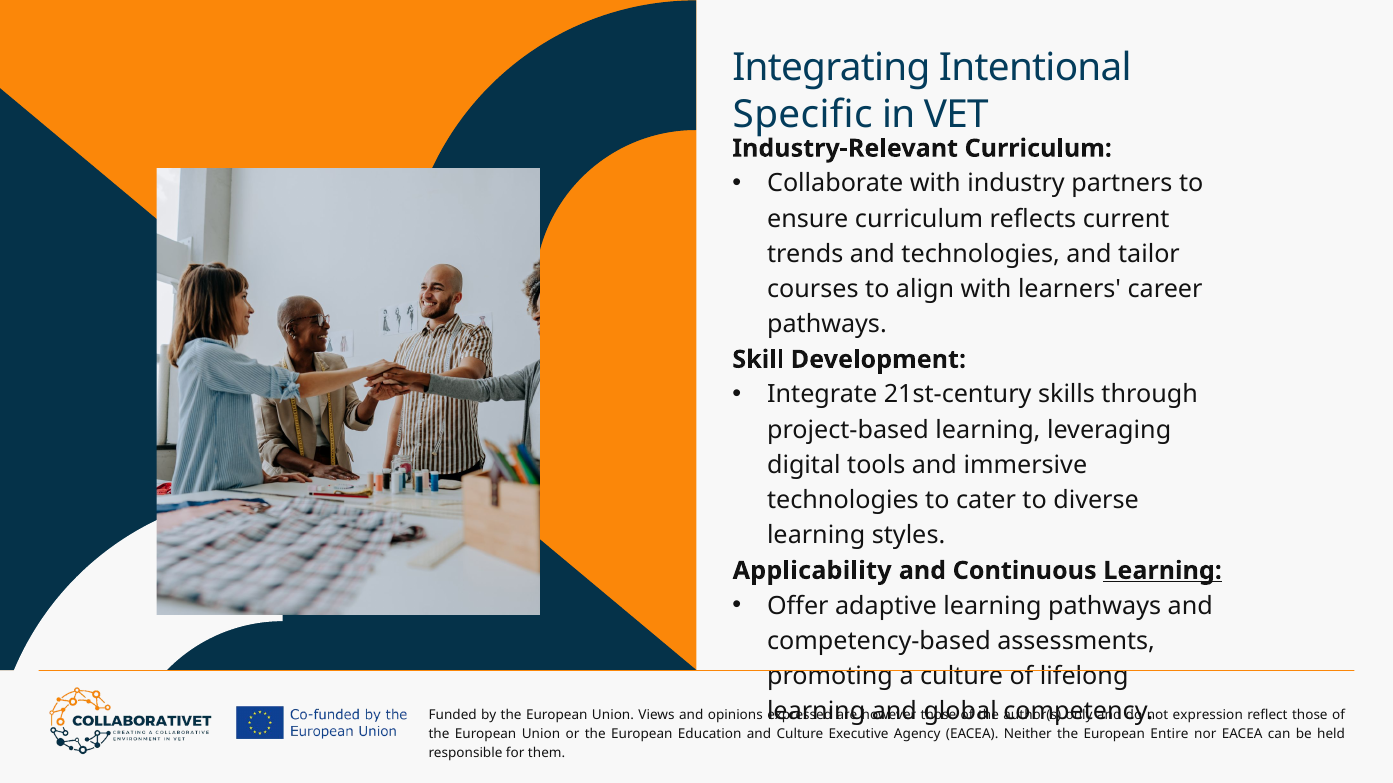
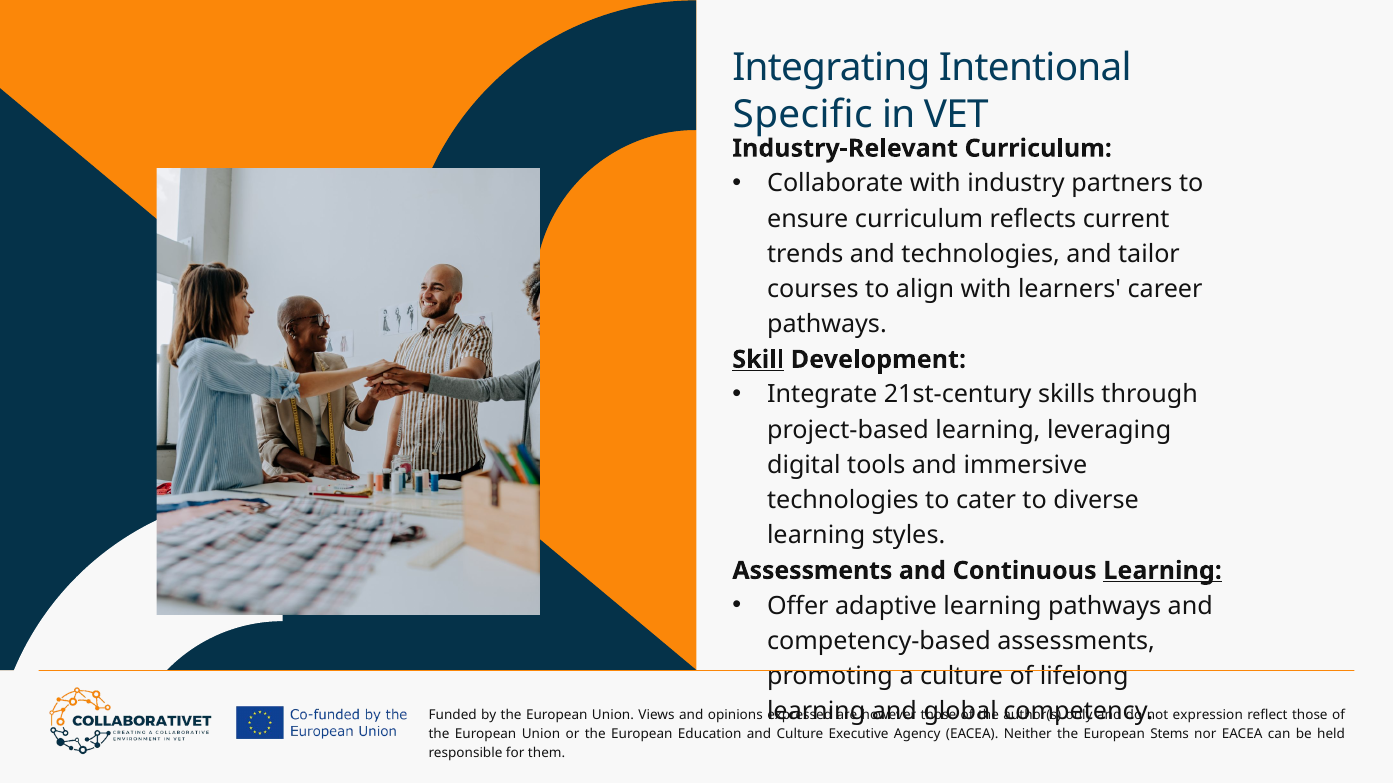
Skill underline: none -> present (758, 360)
Applicability: Applicability -> Assessments (812, 571)
Entire: Entire -> Stems (1170, 735)
